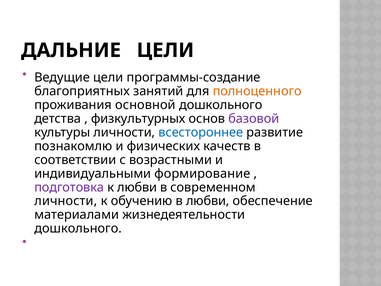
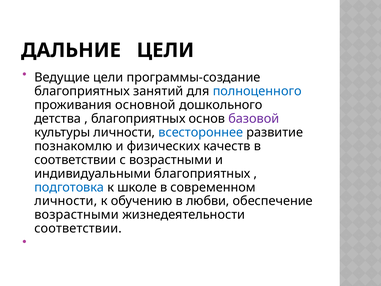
полноценного colour: orange -> blue (257, 91)
физкультурных: физкультурных -> благоприятных (138, 119)
индивидуальными формирование: формирование -> благоприятных (202, 173)
подготовка colour: purple -> blue (69, 187)
к любви: любви -> школе (137, 187)
материалами: материалами -> возрастными (77, 215)
дошкольного: дошкольного -> соответствии (78, 228)
